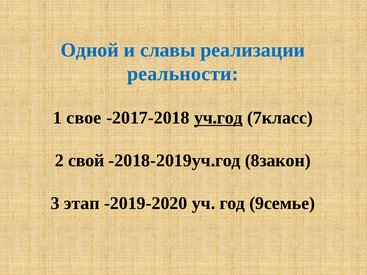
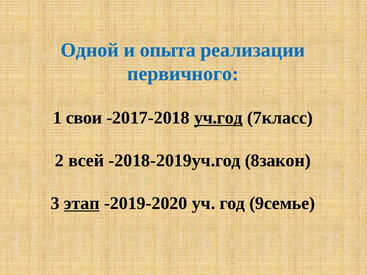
славы: славы -> опыта (168, 50)
реальности: реальности -> первичного (183, 74)
свое: свое -> свои (84, 118)
свой: свой -> всей (86, 161)
этап underline: none -> present (82, 204)
